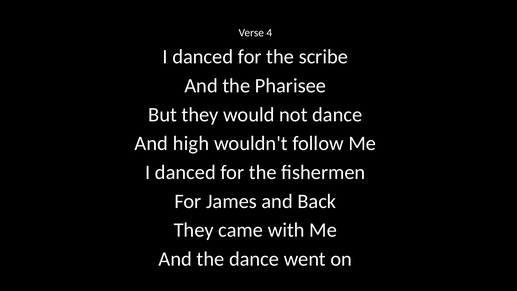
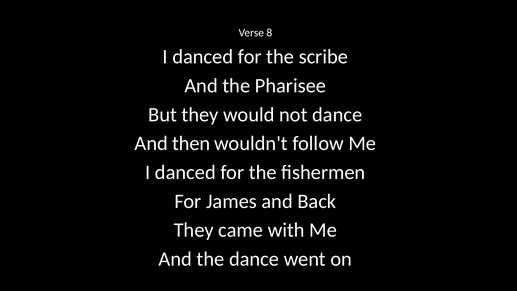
4: 4 -> 8 (269, 33)
high: high -> then (191, 143)
